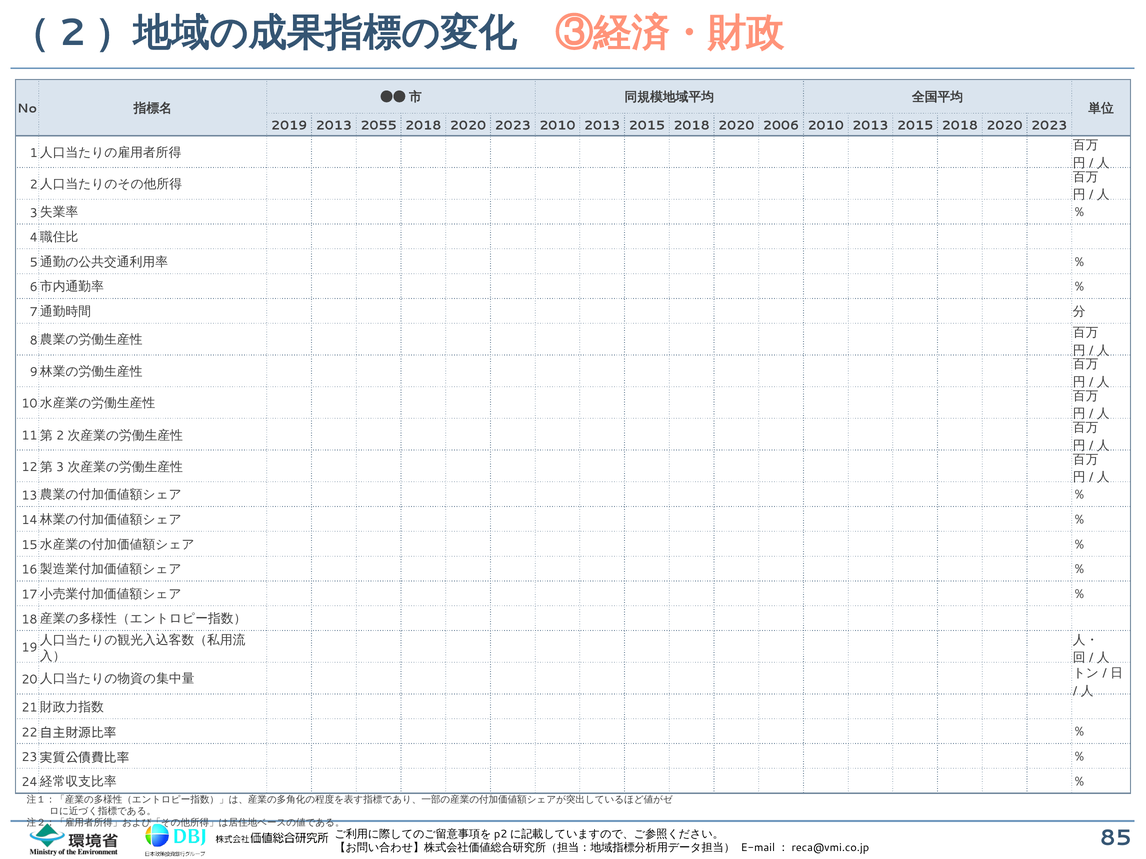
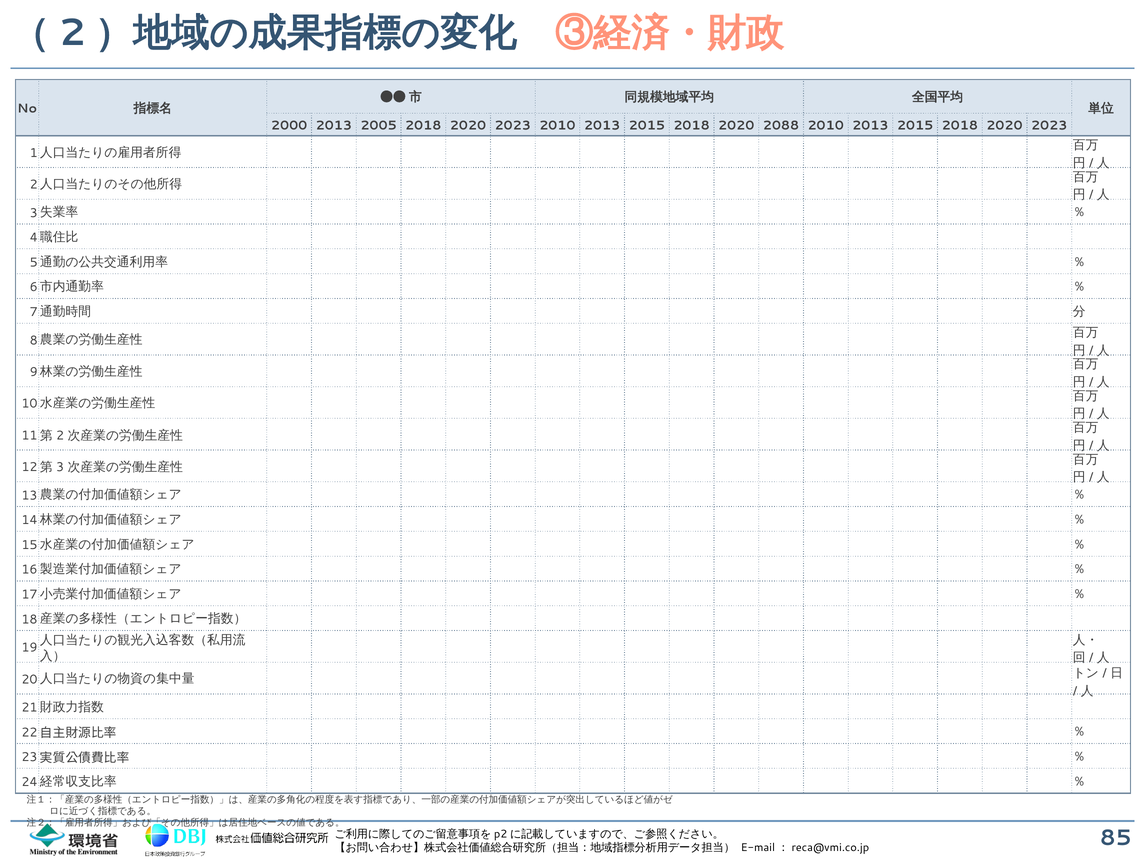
2019: 2019 -> 2000 (289, 126)
2055: 2055 -> 2005 (379, 126)
2006: 2006 -> 2088 (781, 126)
